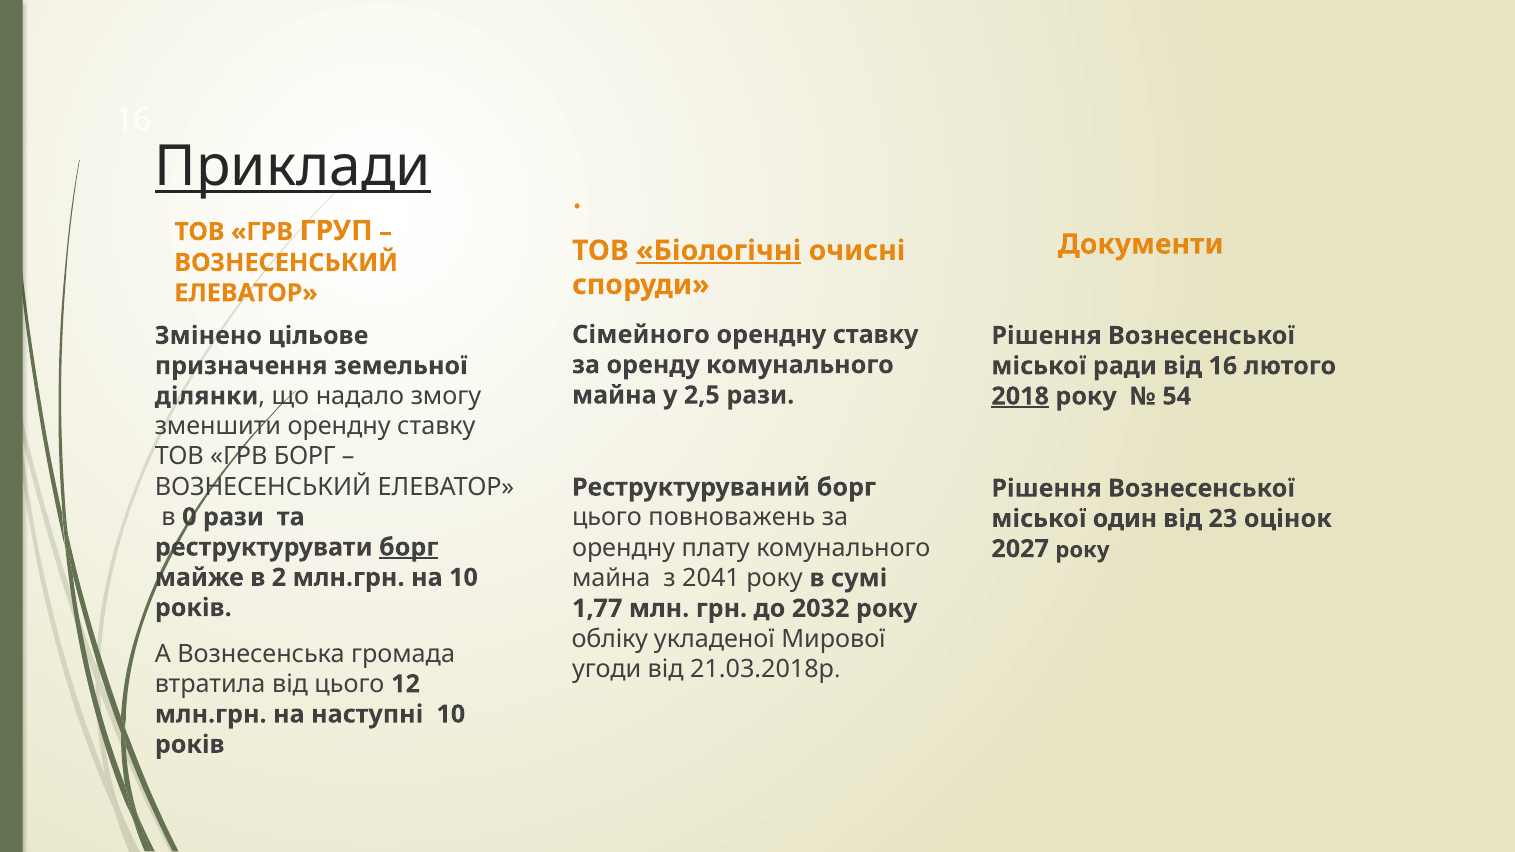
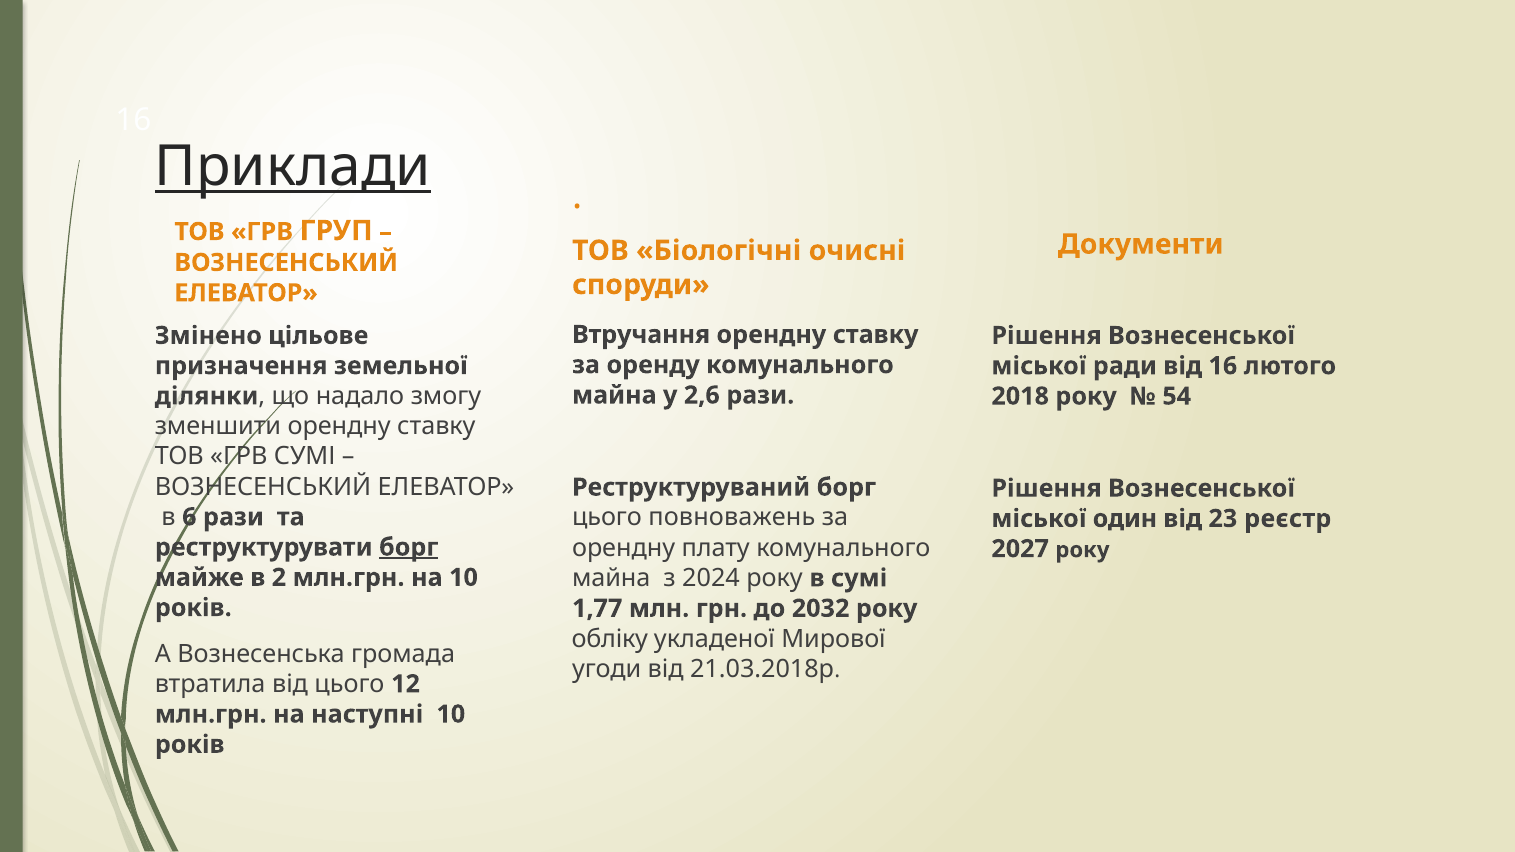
Біологічні underline: present -> none (719, 251)
Сімейного: Сімейного -> Втручання (641, 335)
2,5: 2,5 -> 2,6 (702, 395)
2018 underline: present -> none (1020, 396)
ГРВ БОРГ: БОРГ -> СУМІ (305, 457)
0: 0 -> 6 (189, 517)
оцінок: оцінок -> реєстр (1288, 519)
2041: 2041 -> 2024 (711, 578)
